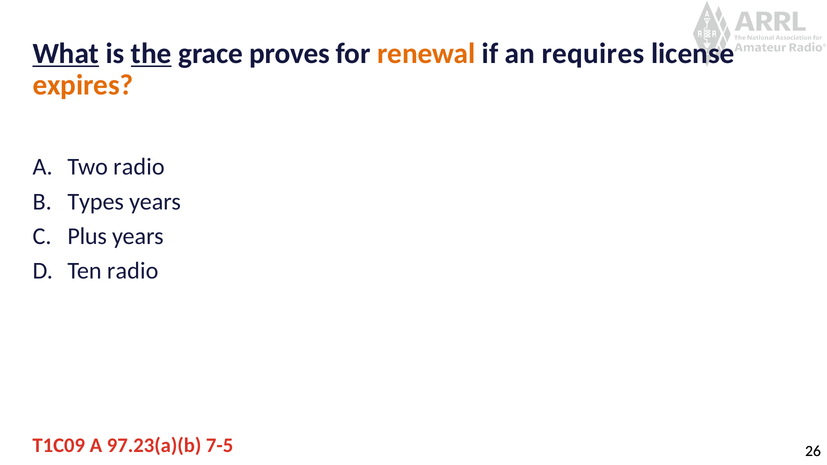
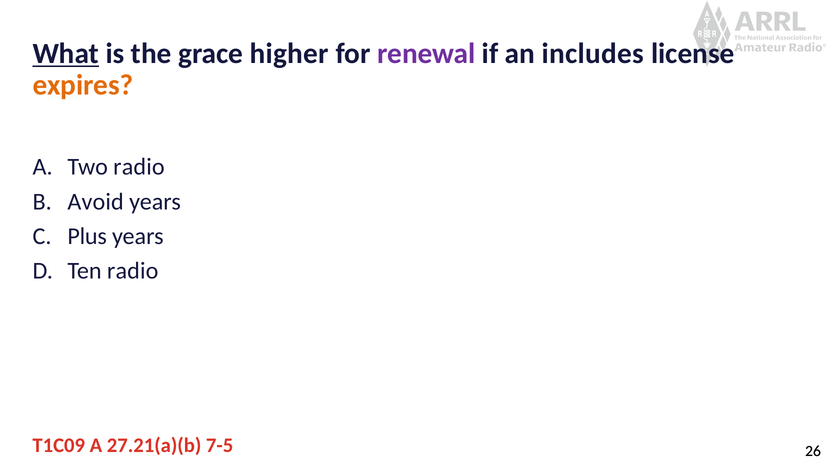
the underline: present -> none (151, 54)
proves: proves -> higher (289, 54)
renewal colour: orange -> purple (426, 54)
requires: requires -> includes (593, 54)
Types: Types -> Avoid (96, 202)
97.23(a)(b: 97.23(a)(b -> 27.21(a)(b (154, 445)
